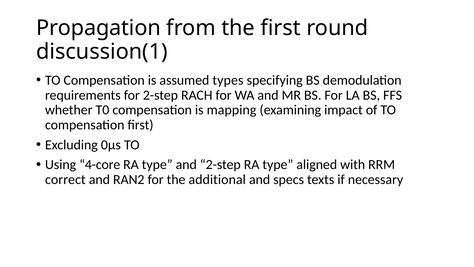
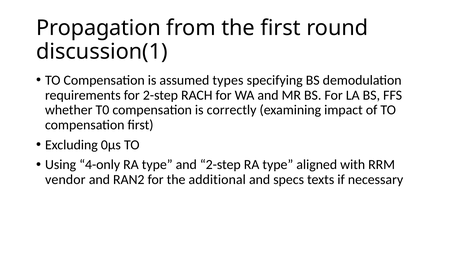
mapping: mapping -> correctly (232, 110)
4-core: 4-core -> 4-only (100, 165)
correct: correct -> vendor (65, 179)
